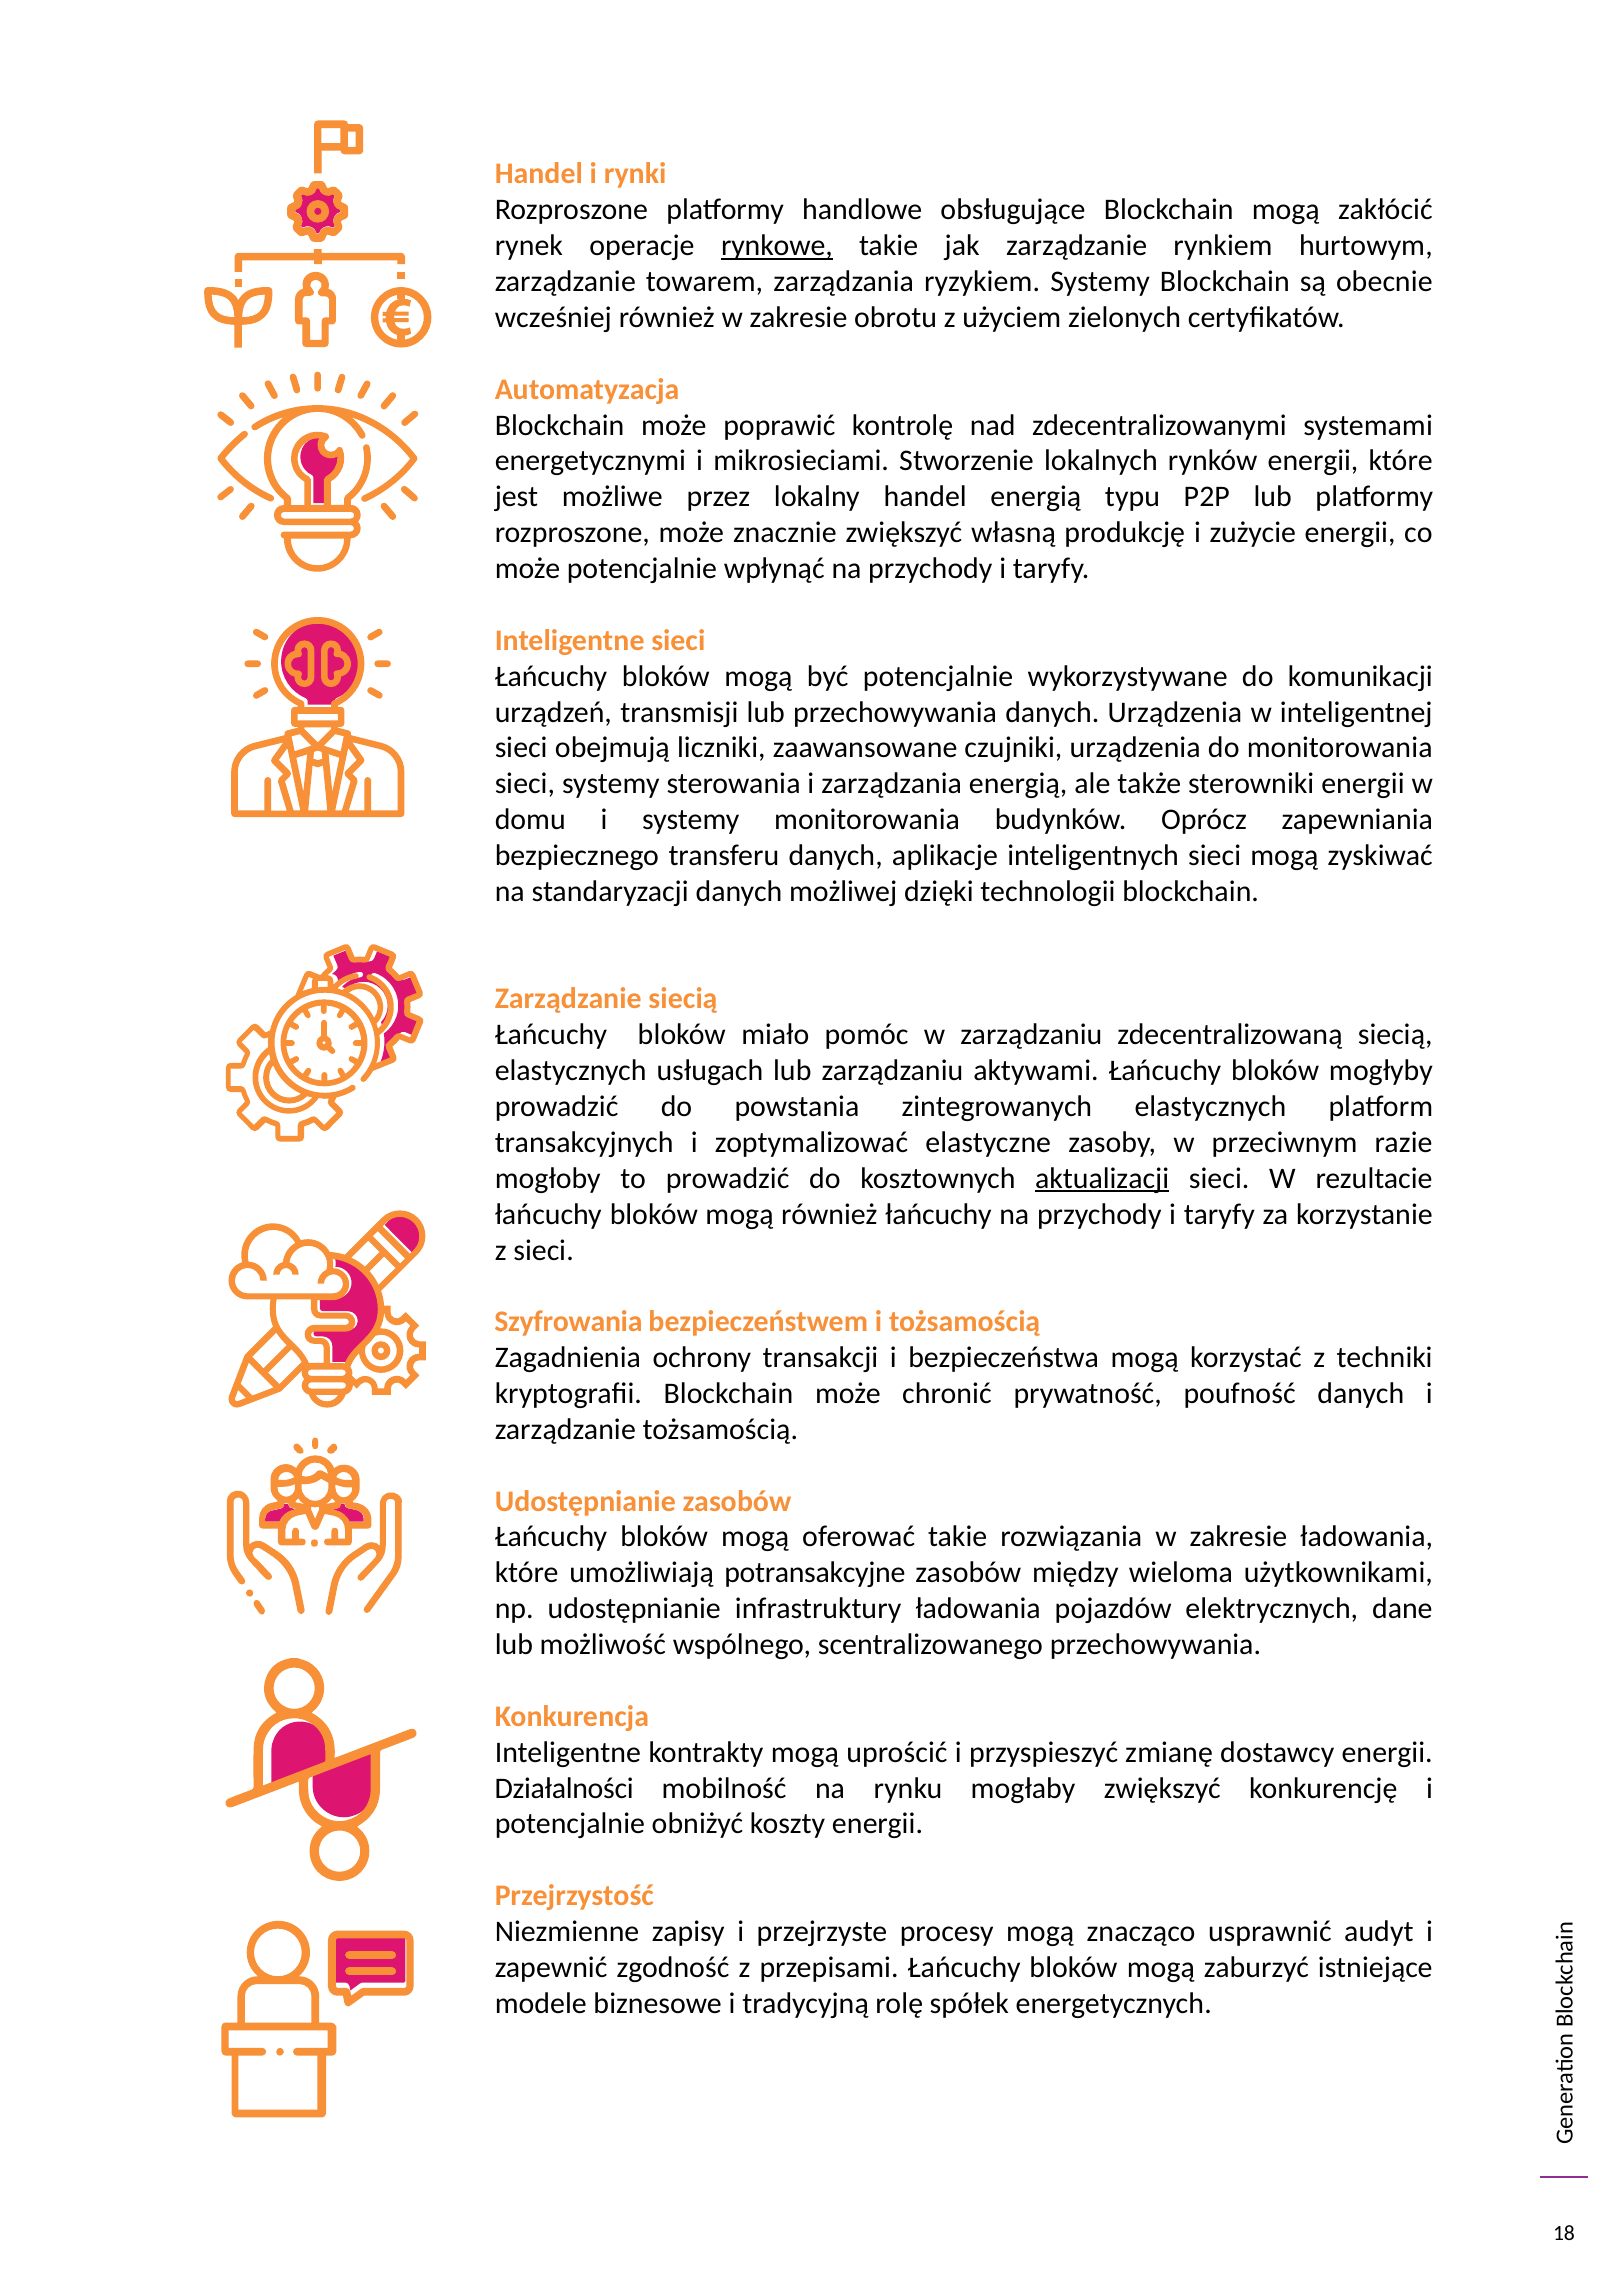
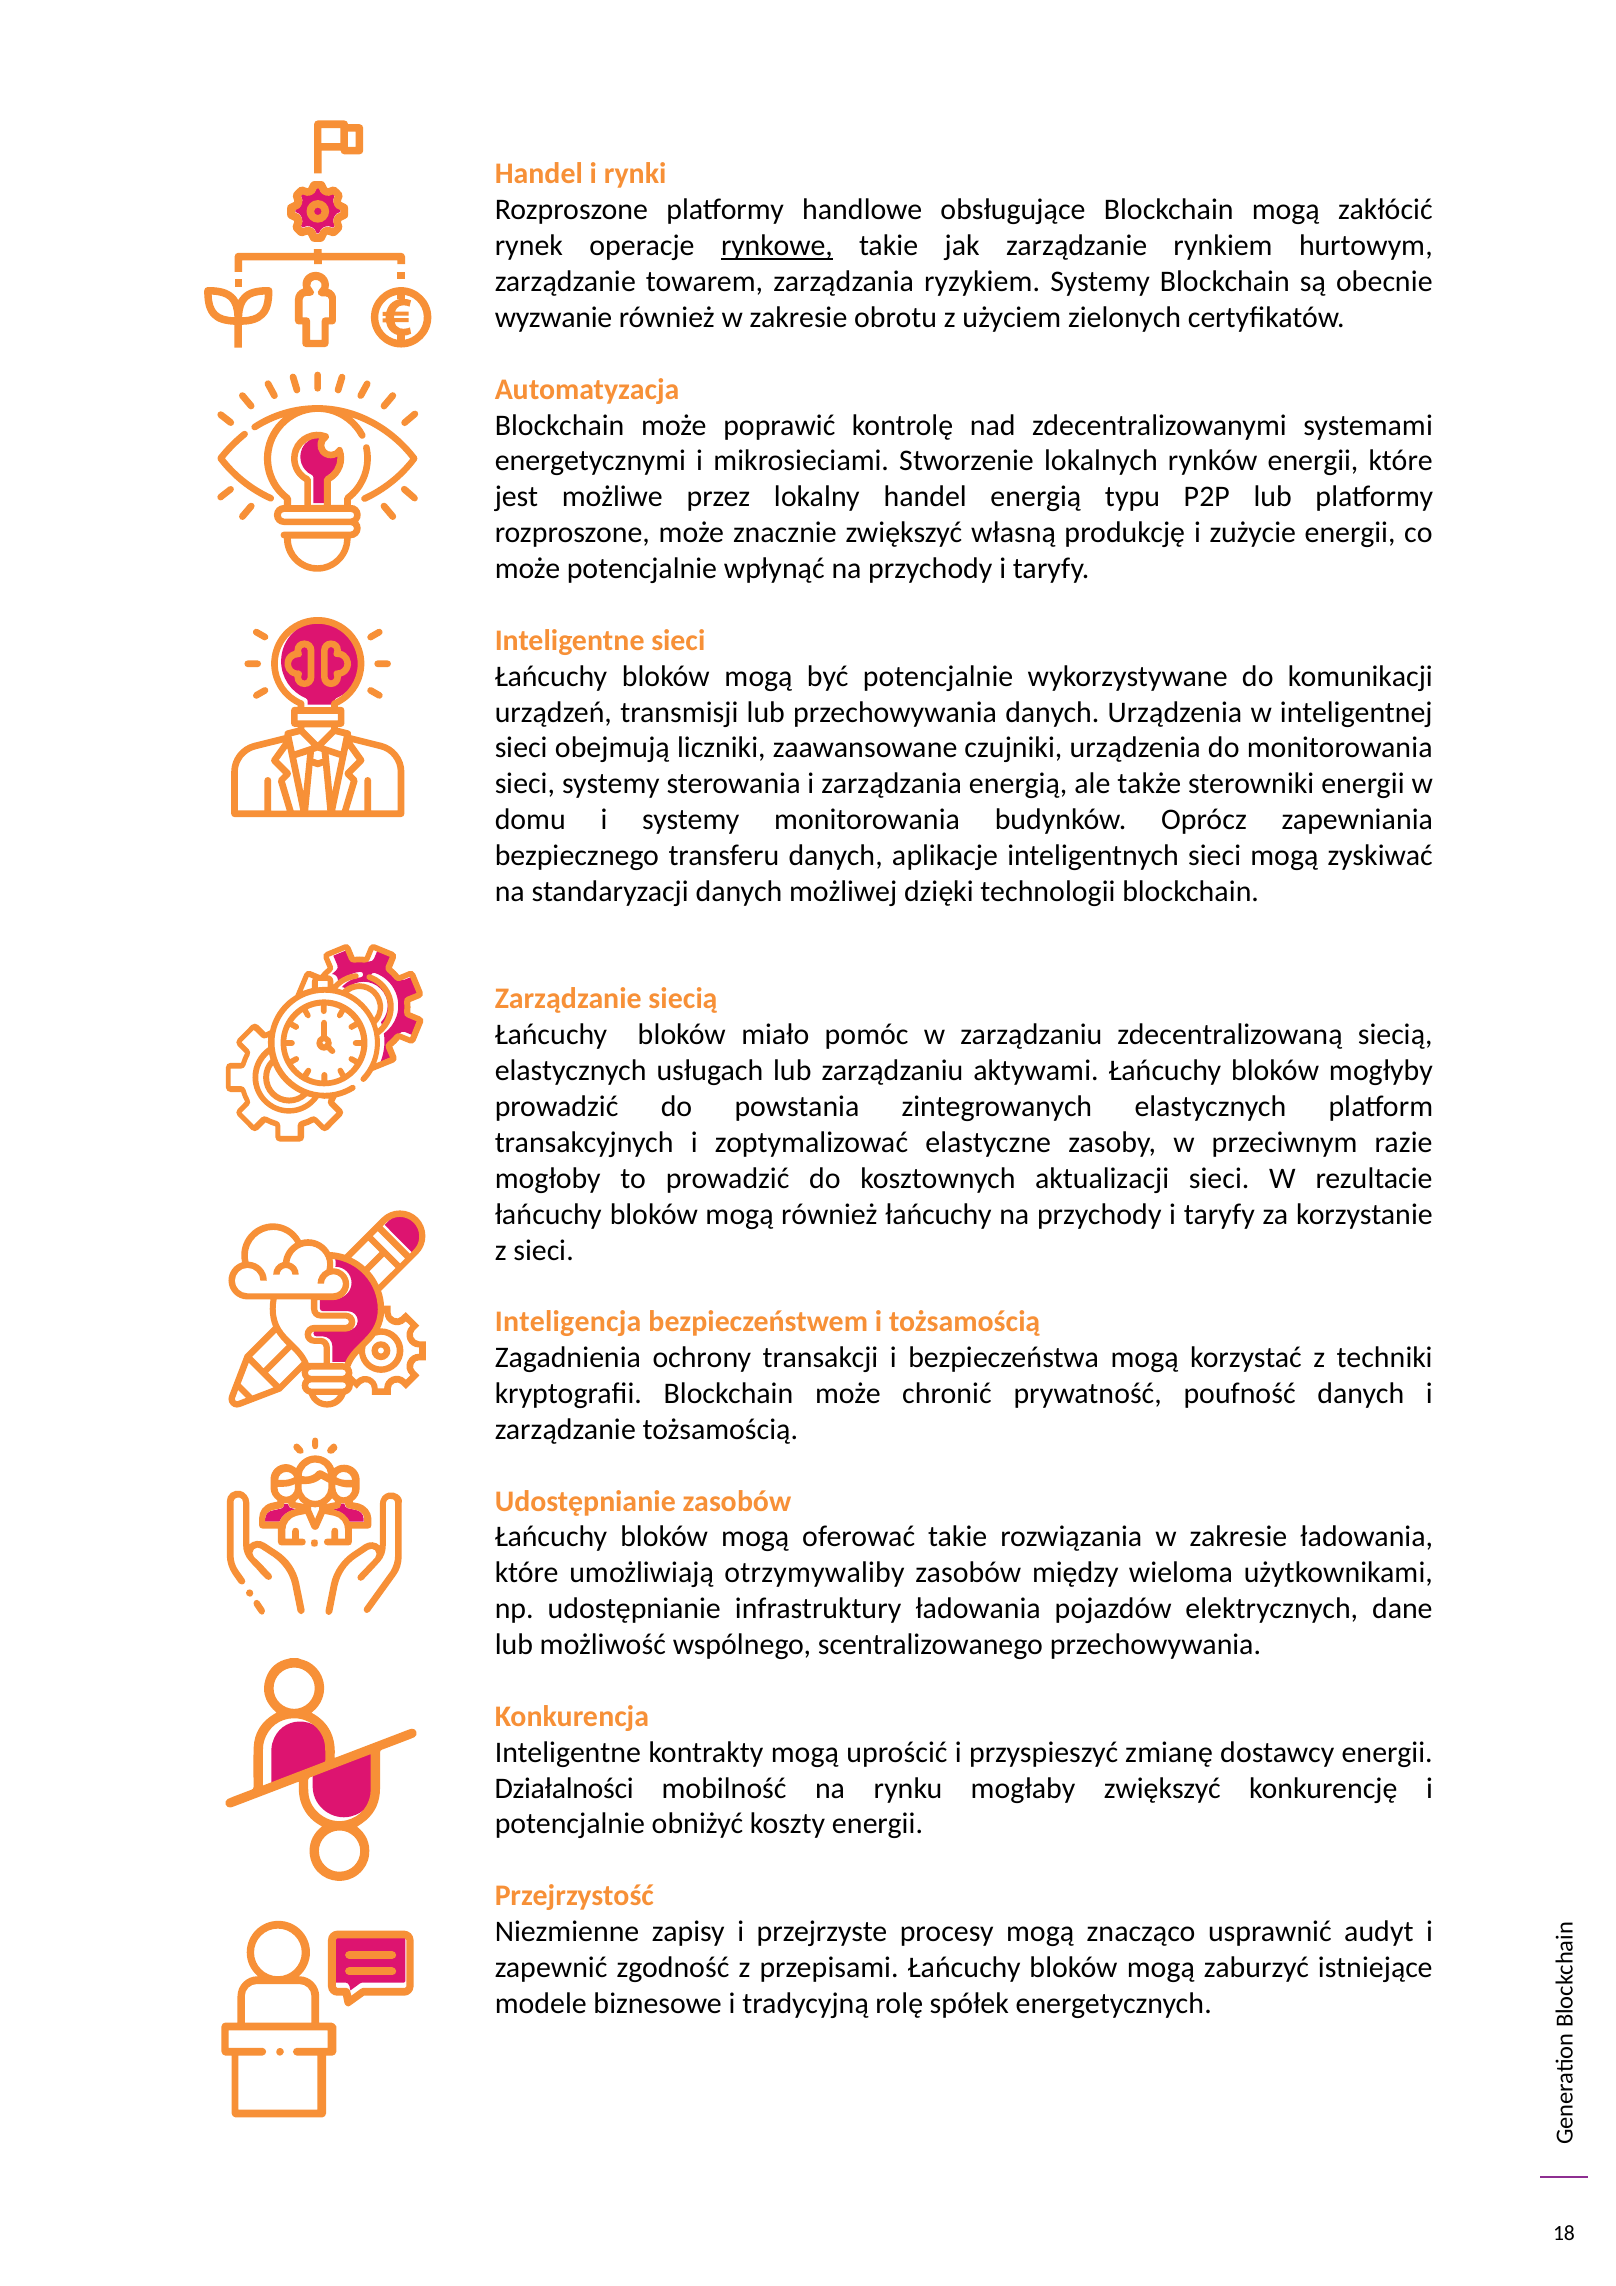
wcześniej: wcześniej -> wyzwanie (553, 318)
aktualizacji underline: present -> none (1102, 1178)
Szyfrowania: Szyfrowania -> Inteligencja (568, 1322)
potransakcyjne: potransakcyjne -> otrzymywaliby (815, 1573)
